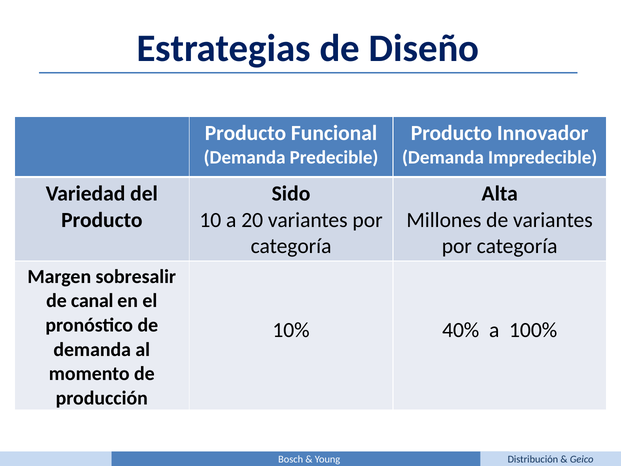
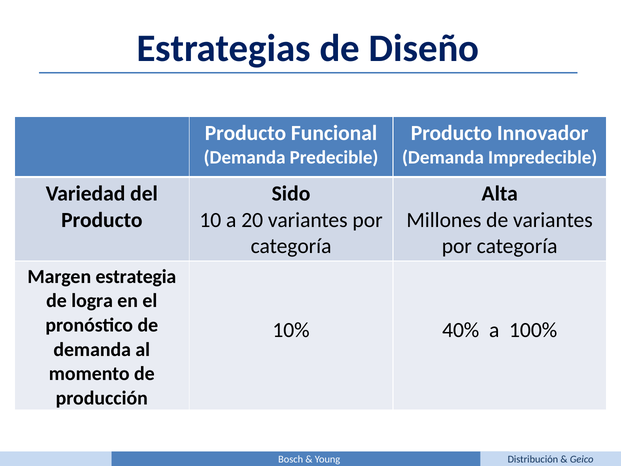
sobresalir: sobresalir -> estrategia (136, 276)
canal: canal -> logra (92, 301)
